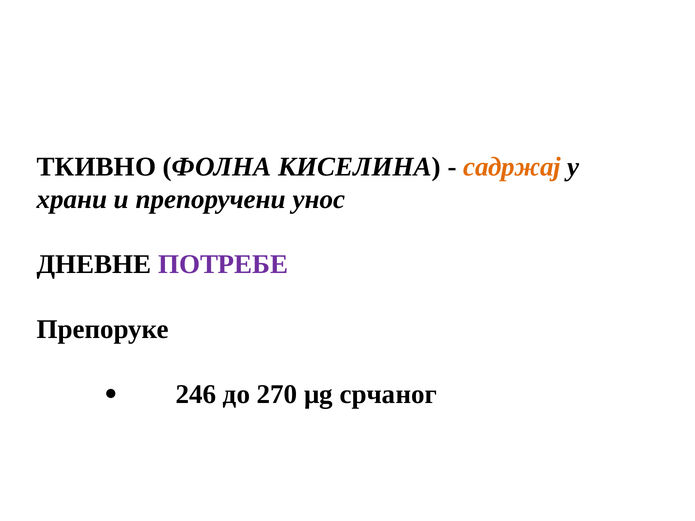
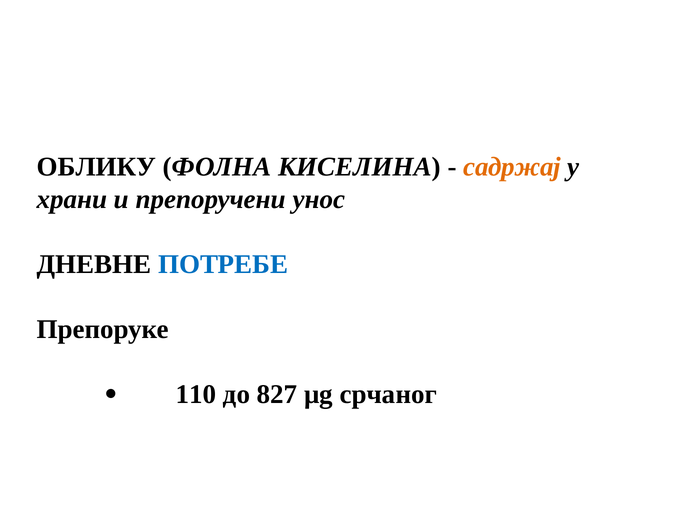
ТКИВНО: ТКИВНО -> ОБЛИКУ (97, 167)
ПОТРЕБЕ colour: purple -> blue (223, 265)
246: 246 -> 110 (196, 394)
270: 270 -> 827 (277, 394)
